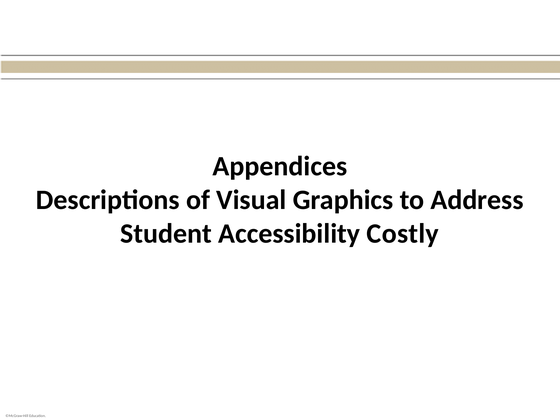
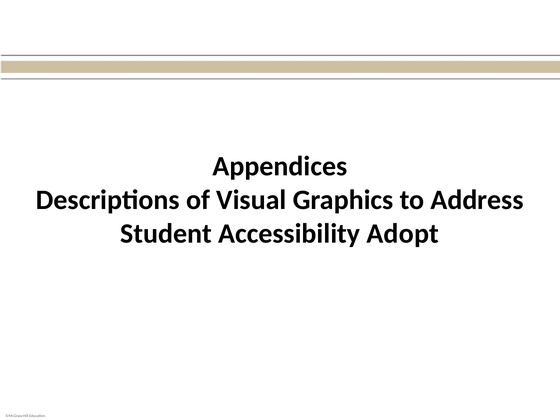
Costly: Costly -> Adopt (403, 233)
